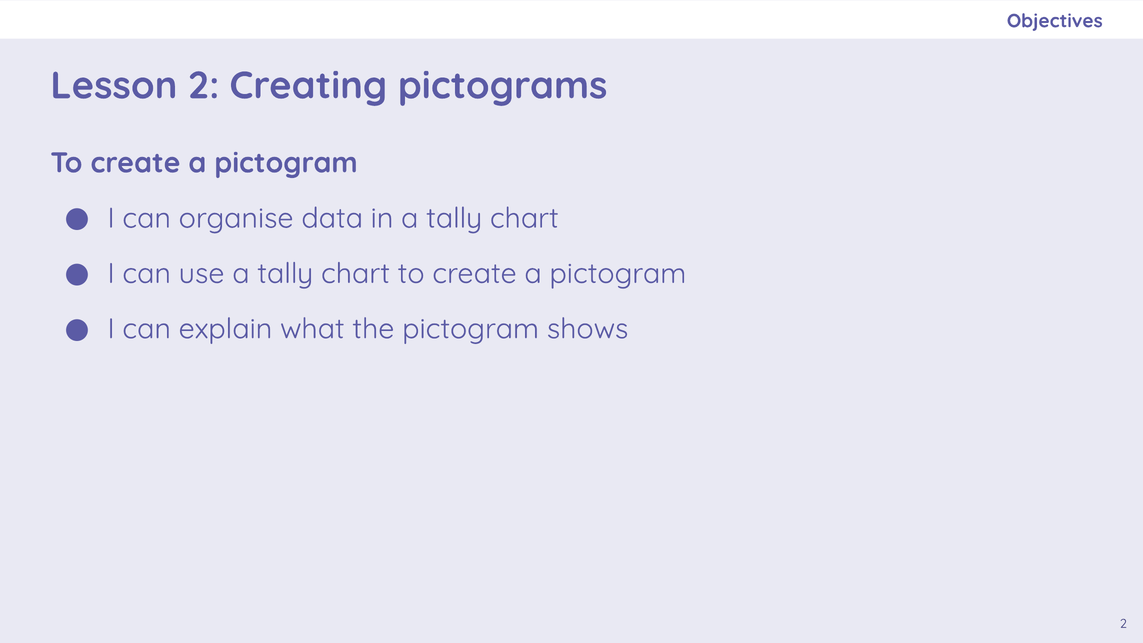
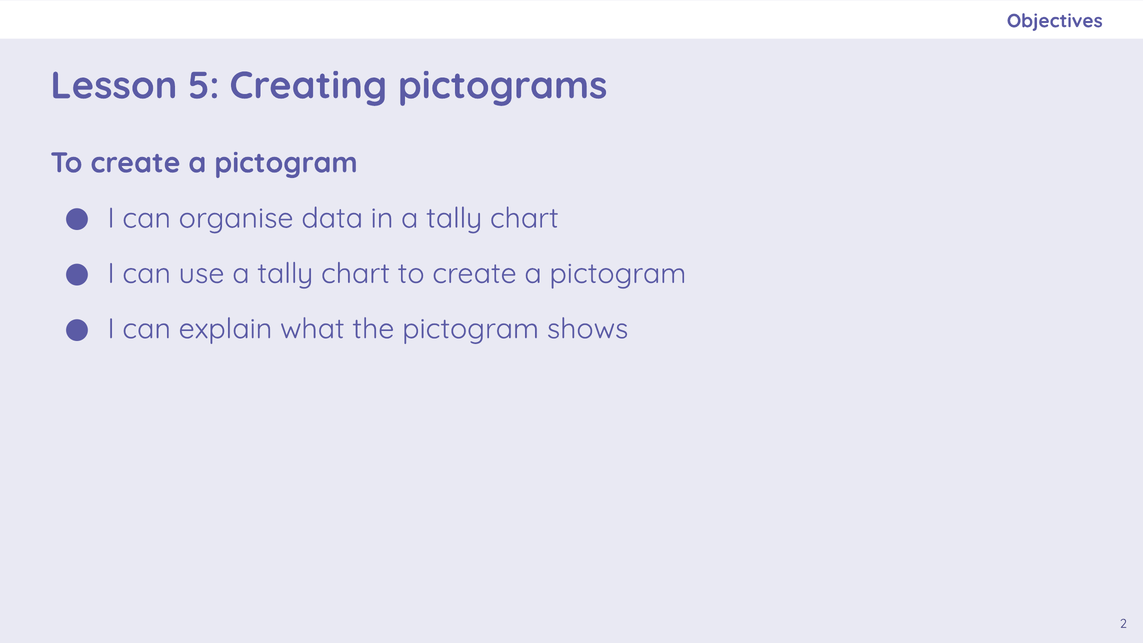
Lesson 2: 2 -> 5 (204, 86)
